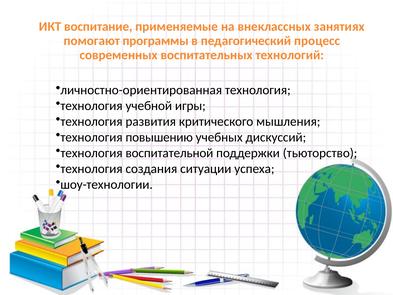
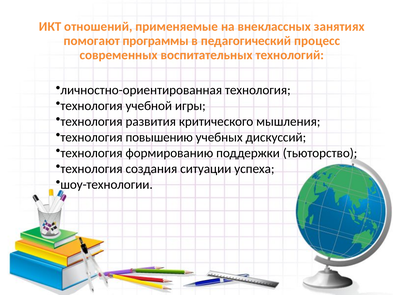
воспитание: воспитание -> отношений (98, 27)
воспитательной: воспитательной -> формированию (169, 153)
